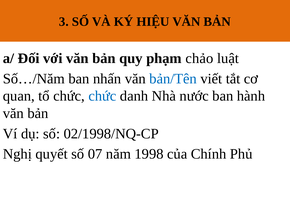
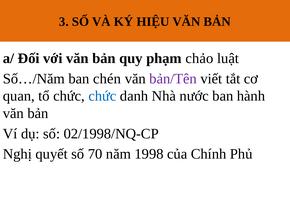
nhấn: nhấn -> chén (107, 79)
bản/Tên colour: blue -> purple (173, 79)
07: 07 -> 70 (95, 154)
